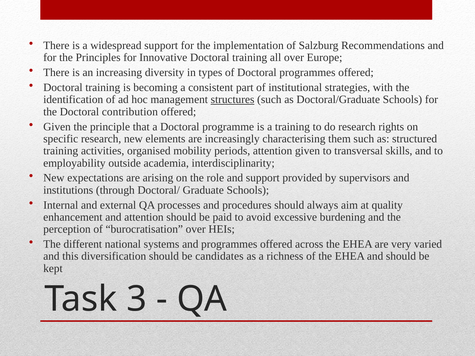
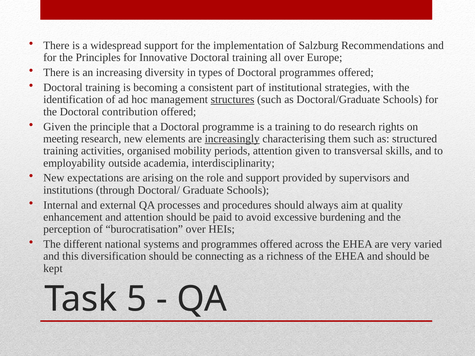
specific: specific -> meeting (61, 139)
increasingly underline: none -> present (232, 139)
candidates: candidates -> connecting (219, 256)
3: 3 -> 5 (137, 299)
